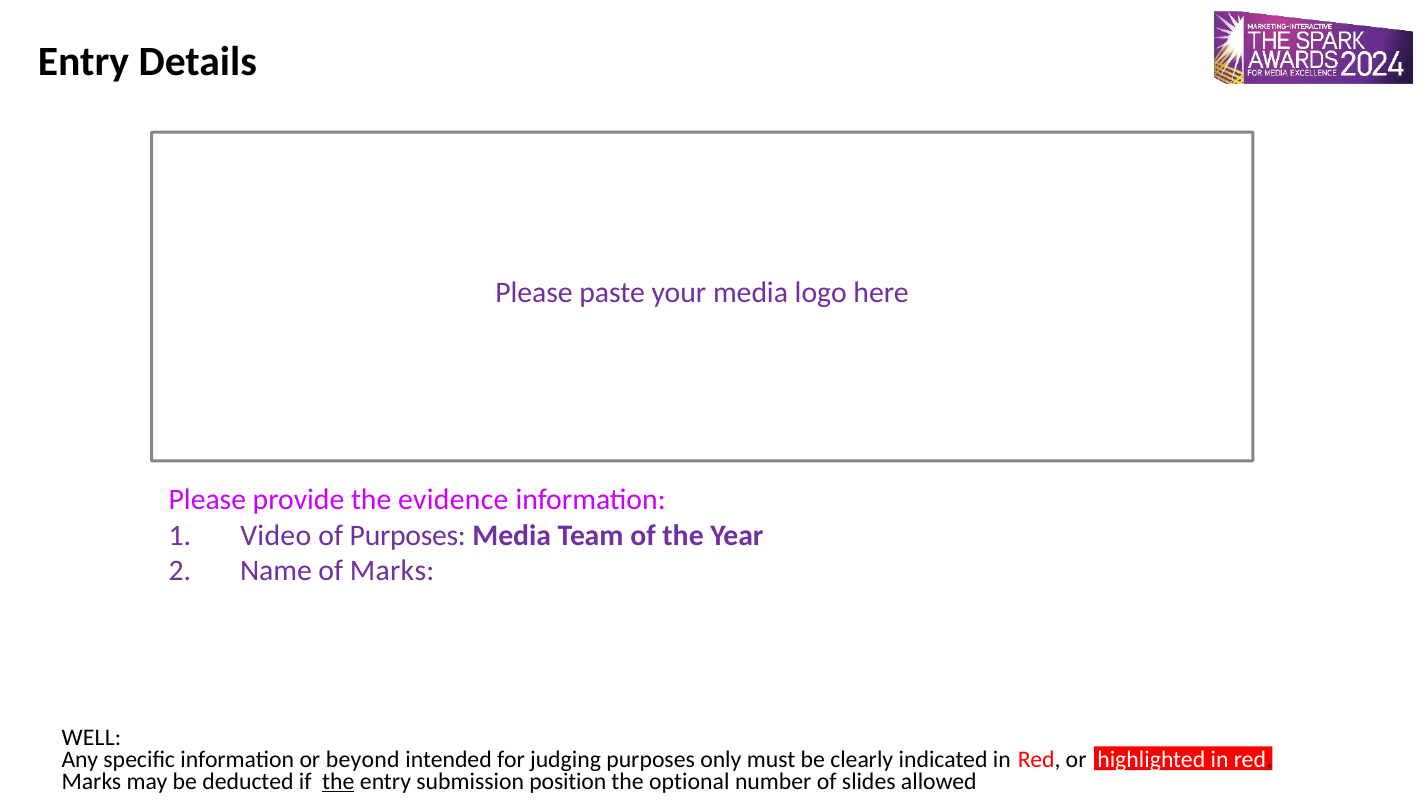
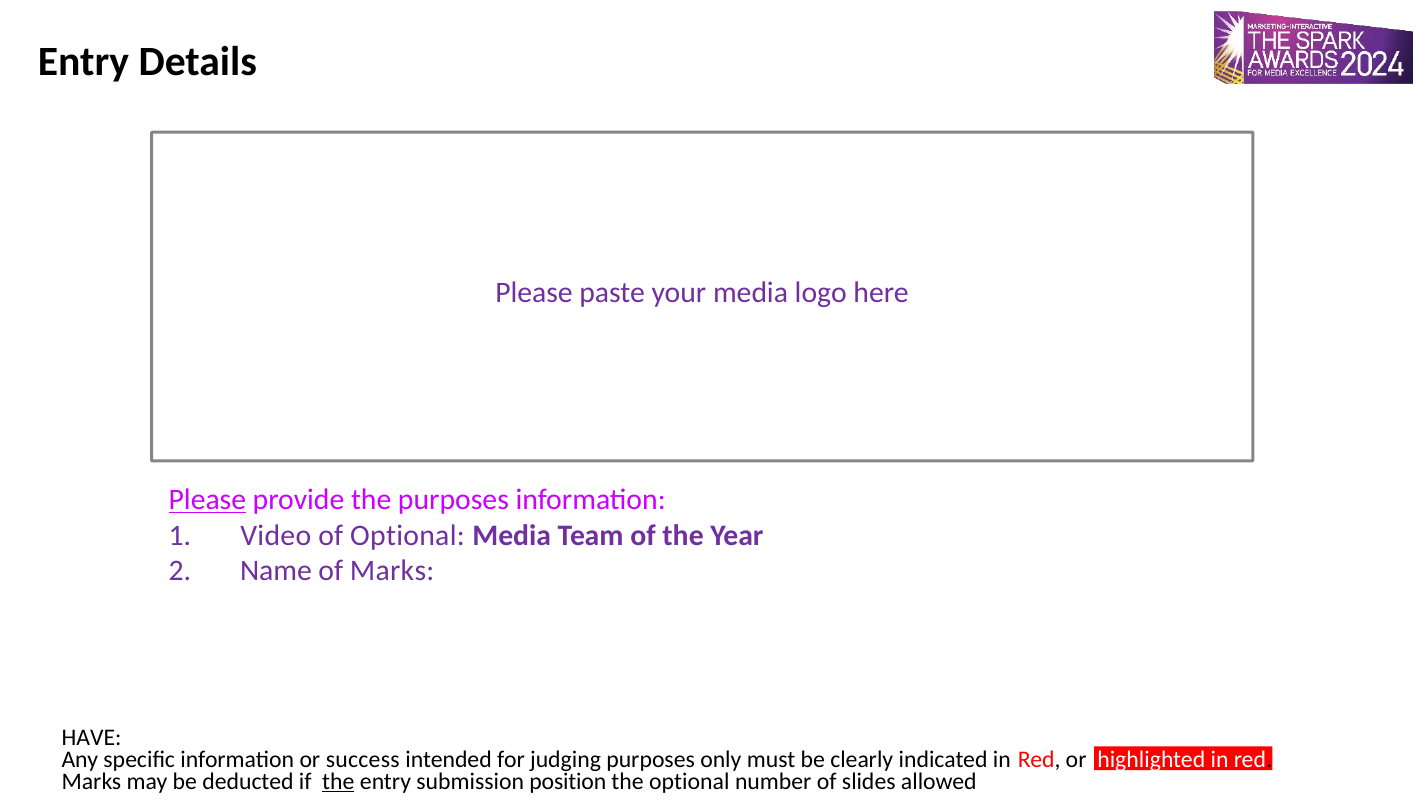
Please underline: none -> present (207, 500)
the evidence: evidence -> purposes (453, 500)
of Purposes: Purposes -> Optional (408, 535)
WELL: WELL -> HAVE (92, 738)
beyond: beyond -> success (363, 759)
